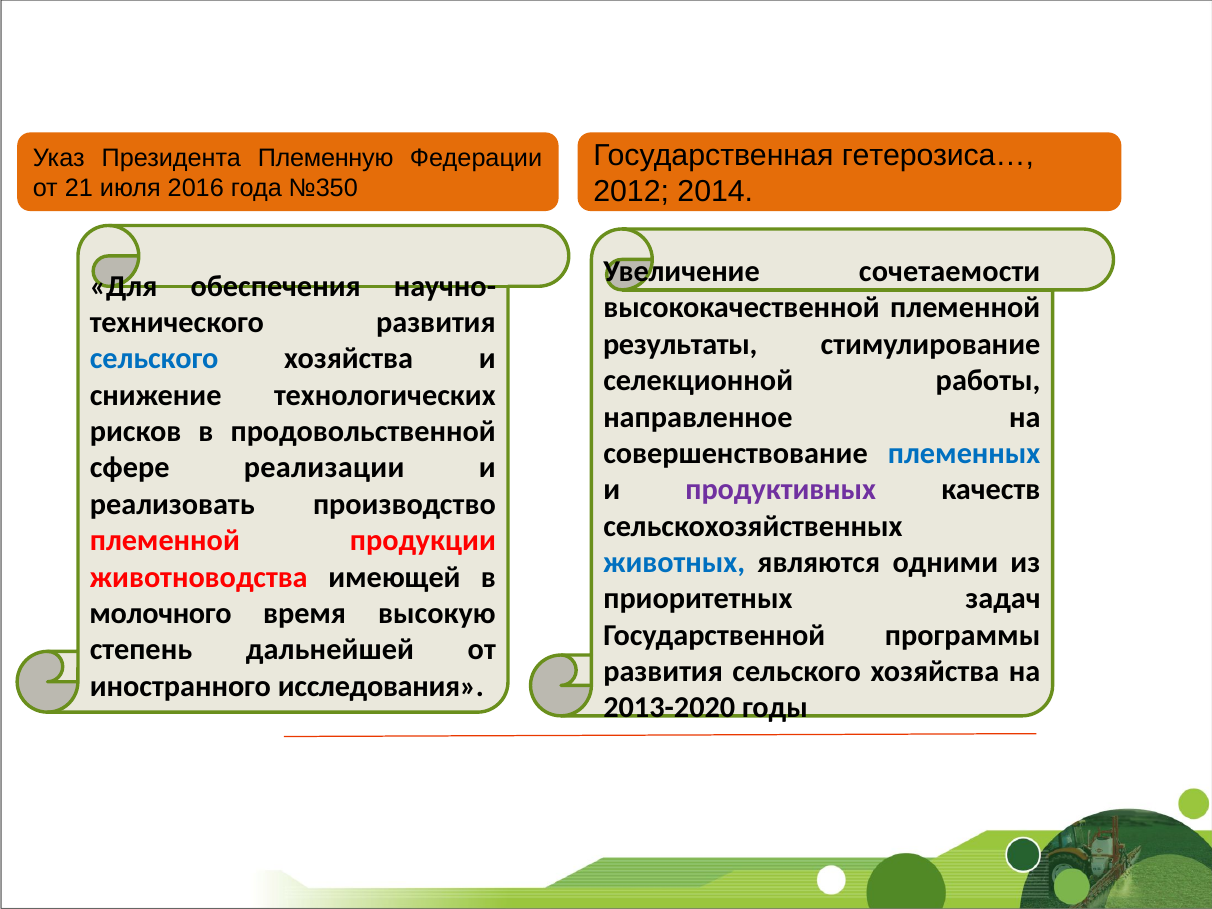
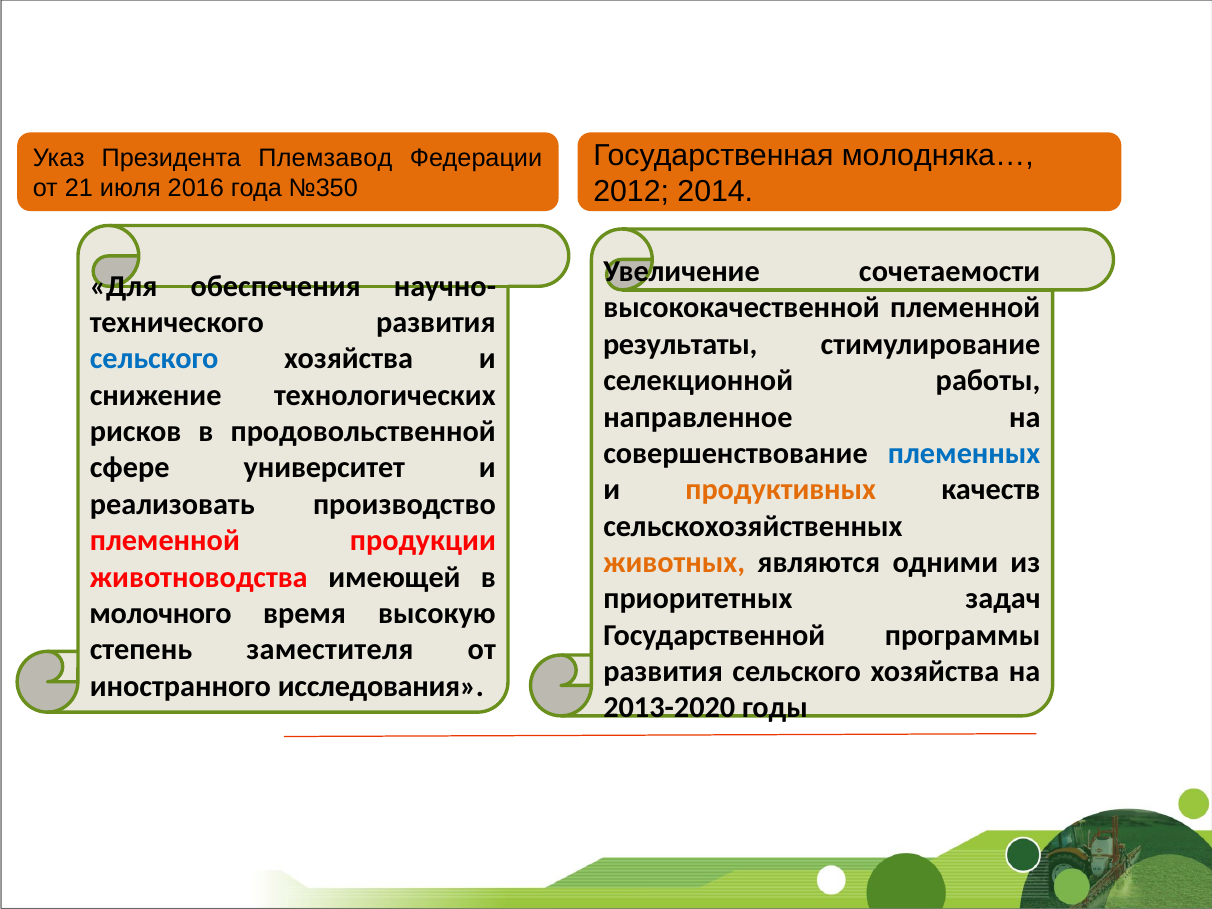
гетерозиса…: гетерозиса… -> молодняка… (938, 156)
Племенную: Племенную -> Племзавод (325, 158)
реализации: реализации -> университет (324, 468)
продуктивных colour: purple -> orange (781, 490)
животных colour: blue -> orange (674, 562)
дальнейшей: дальнейшей -> заместителя (330, 650)
